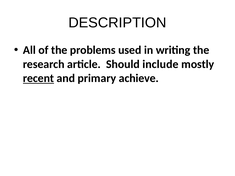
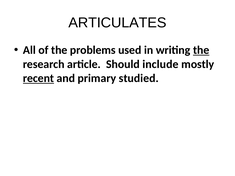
DESCRIPTION: DESCRIPTION -> ARTICULATES (117, 23)
the underline: none -> present (201, 50)
achieve: achieve -> studied (139, 78)
